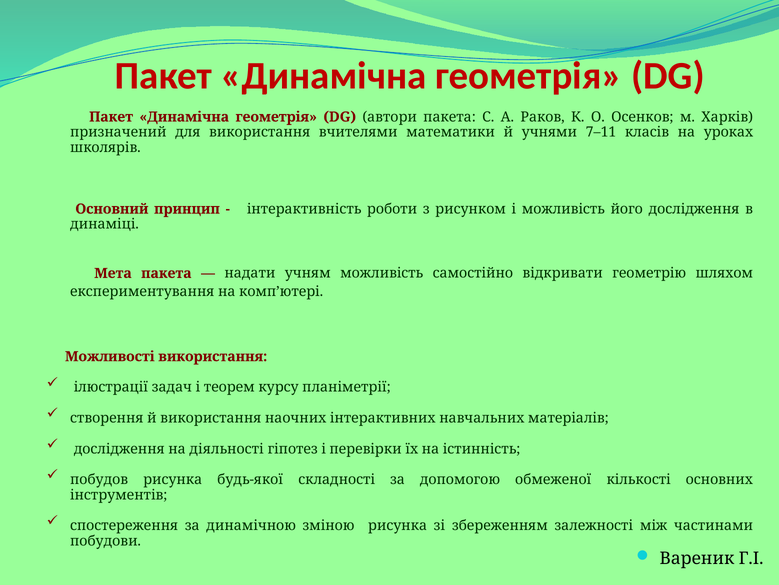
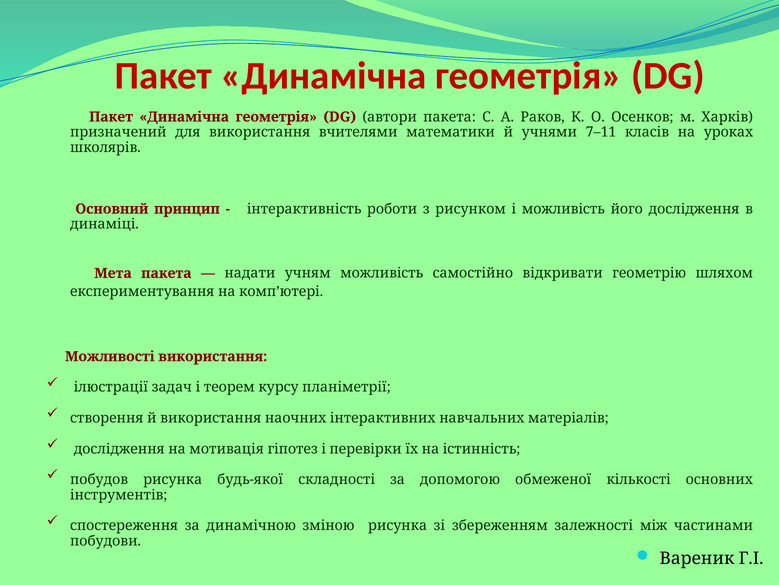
діяльності: діяльності -> мотивація (227, 448)
